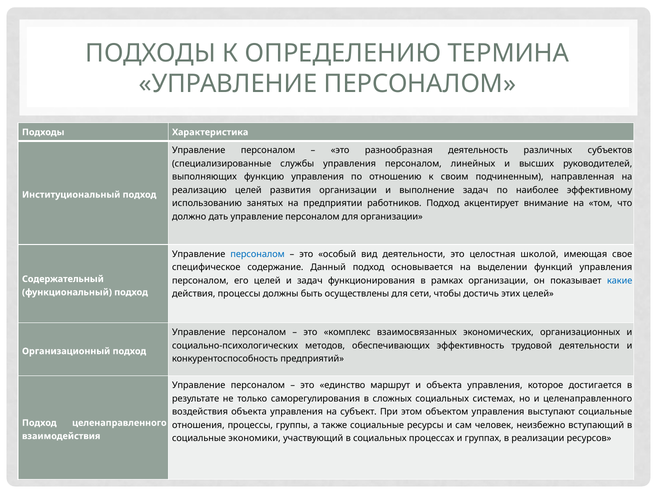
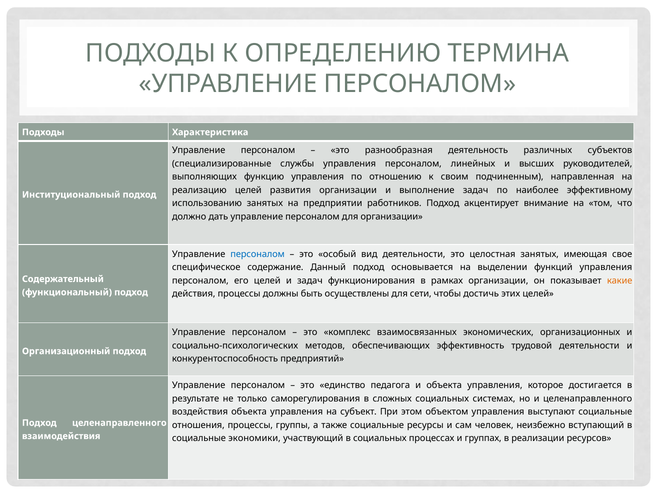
целостная школой: школой -> занятых (540, 254)
какие colour: blue -> orange (620, 280)
маршрут: маршрут -> педагога (390, 385)
